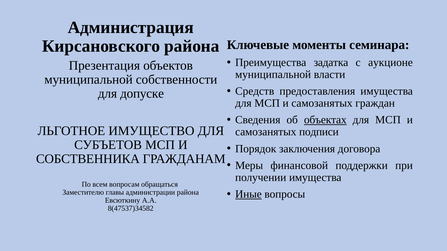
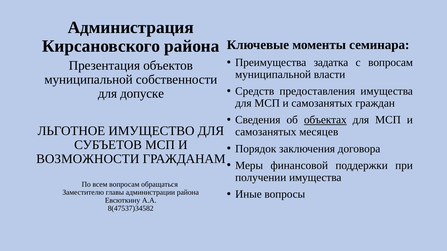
с аукционе: аукционе -> вопросам (391, 63)
подписи: подписи -> месяцев (319, 132)
СОБСТВЕННИКА: СОБСТВЕННИКА -> ВОЗМОЖНОСТИ (88, 159)
Иные underline: present -> none (248, 194)
